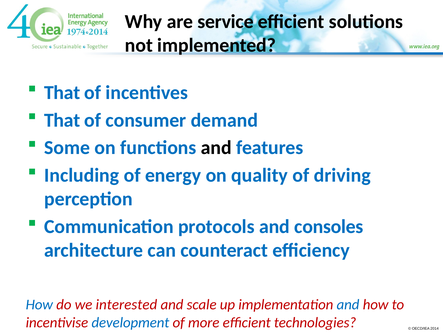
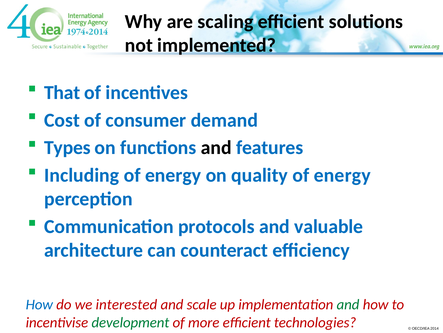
service: service -> scaling (225, 22)
That: That -> Cost (62, 120)
Some: Some -> Types (67, 147)
quality of driving: driving -> energy (342, 175)
consoles: consoles -> valuable (329, 226)
and colour: blue -> green (348, 304)
development colour: blue -> green (130, 322)
